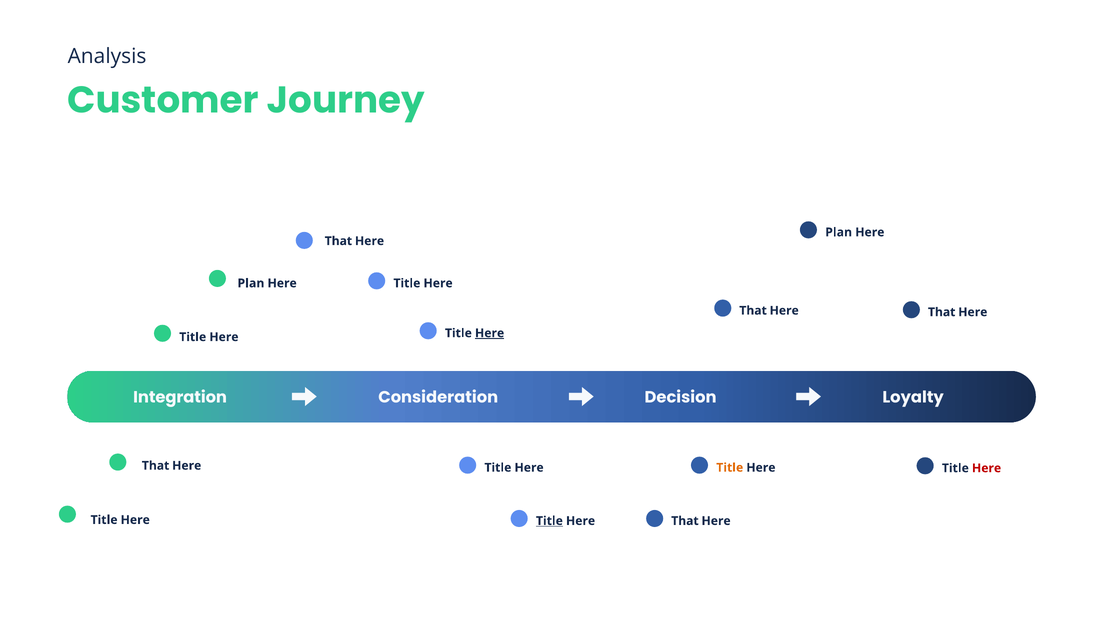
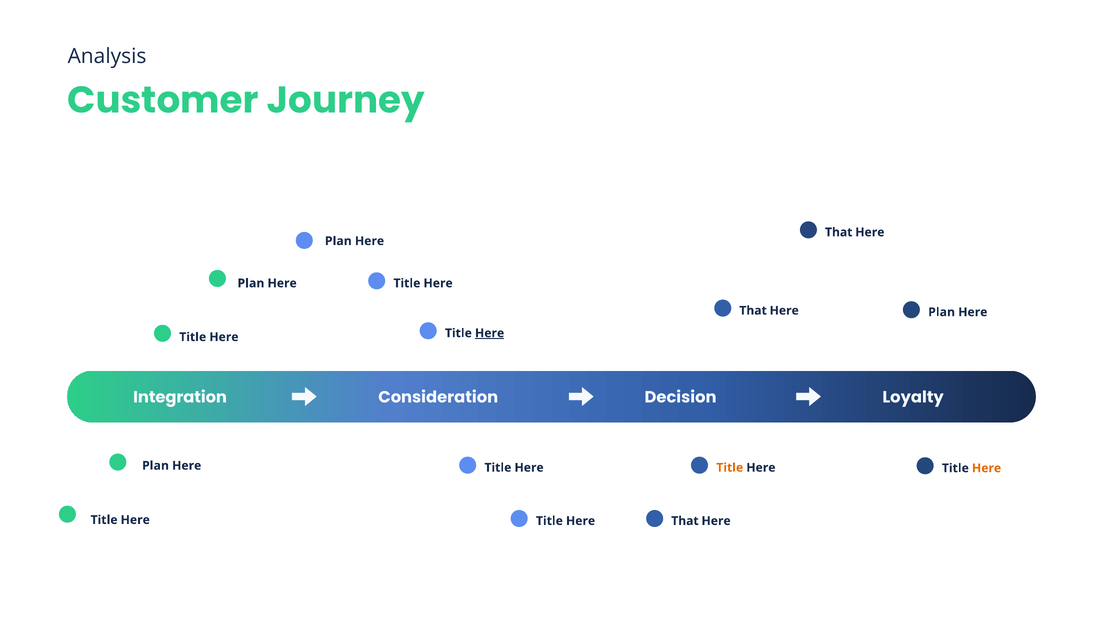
Plan: Plan -> That (839, 232)
That: That -> Plan (338, 241)
That: That -> Plan (942, 312)
That: That -> Plan (156, 466)
Here colour: red -> orange (987, 469)
Title underline: present -> none (549, 521)
